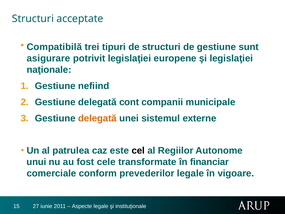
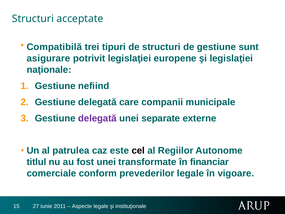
cont: cont -> care (129, 102)
delegată colour: orange -> purple (97, 118)
sistemul: sistemul -> separate (161, 118)
unui: unui -> titlul (36, 162)
fost cele: cele -> unei (106, 162)
